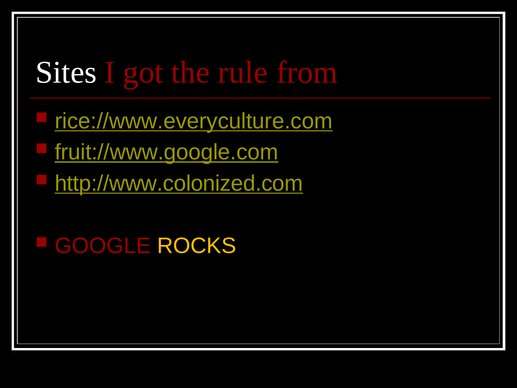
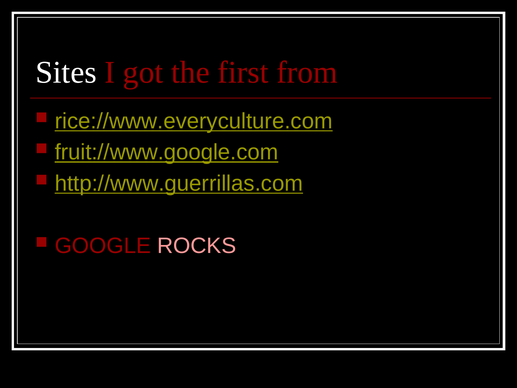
rule: rule -> first (243, 72)
http://www.colonized.com: http://www.colonized.com -> http://www.guerrillas.com (179, 183)
ROCKS colour: yellow -> pink (197, 246)
